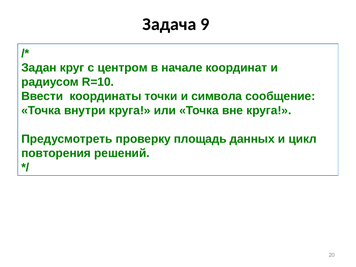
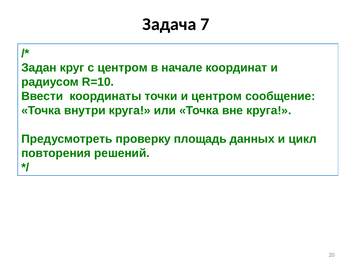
9: 9 -> 7 (205, 24)
и символа: символа -> центром (217, 96)
